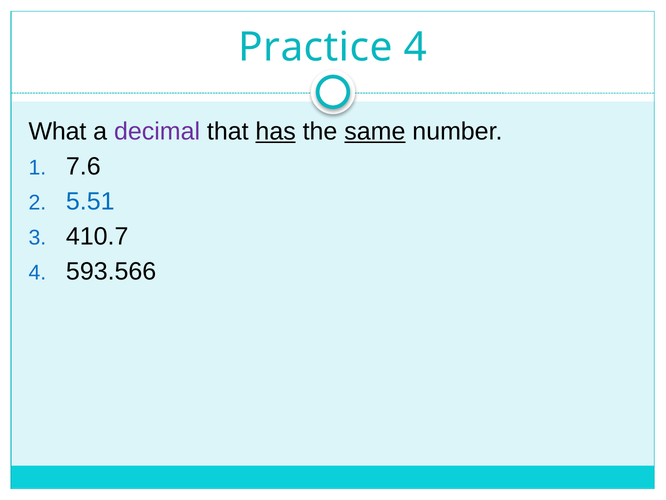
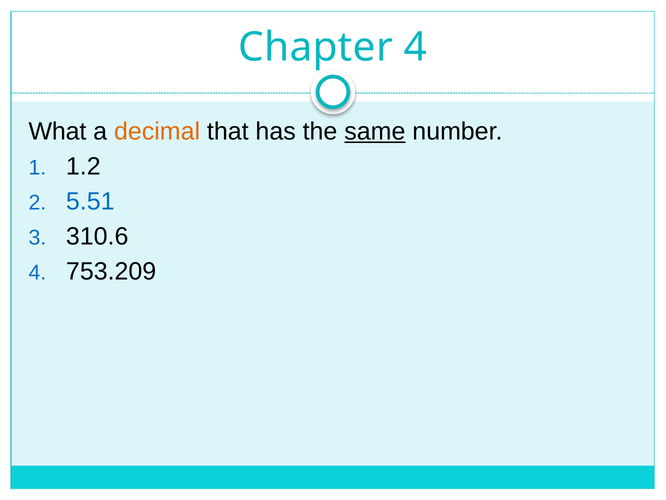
Practice: Practice -> Chapter (316, 47)
decimal colour: purple -> orange (157, 131)
has underline: present -> none (276, 131)
7.6: 7.6 -> 1.2 (83, 166)
410.7: 410.7 -> 310.6 (97, 236)
593.566: 593.566 -> 753.209 (111, 271)
